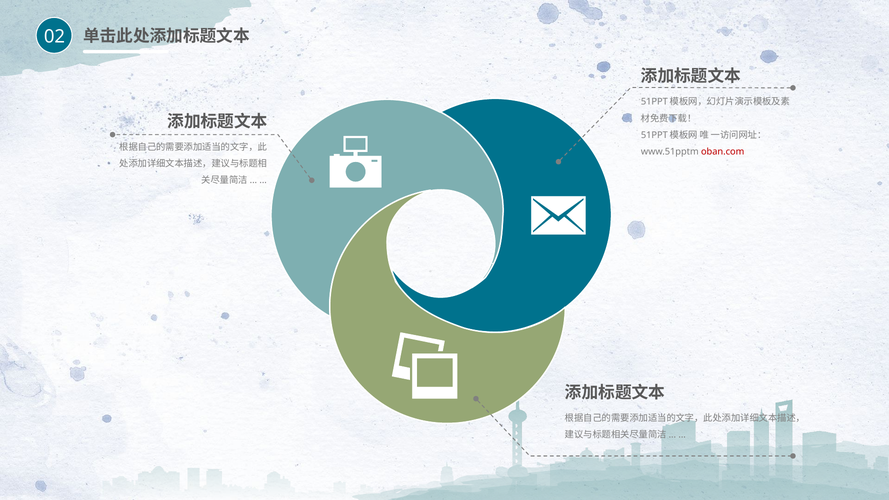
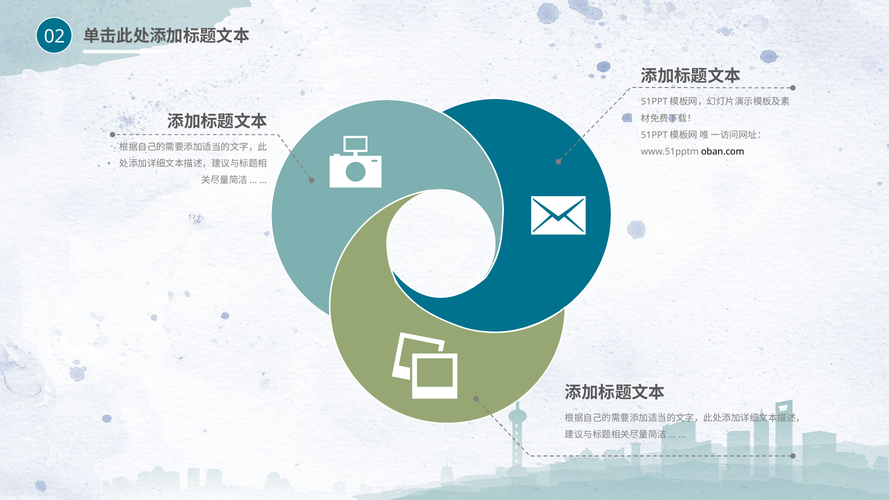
oban.com colour: red -> black (723, 152)
